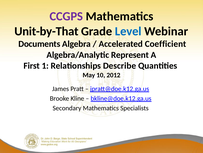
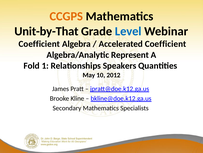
CCGPS colour: purple -> orange (66, 16)
Documents: Documents -> Coefficient (39, 44)
First: First -> Fold (32, 65)
Describe: Describe -> Speakers (120, 65)
